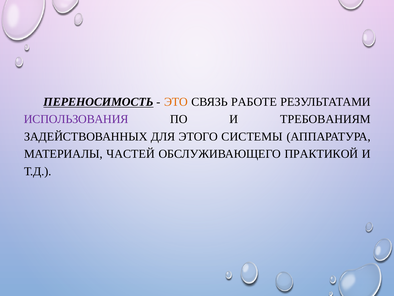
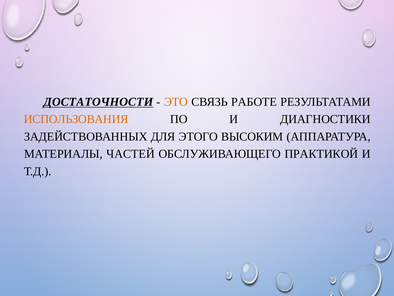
ПЕРЕНОСИМОСТЬ: ПЕРЕНОСИМОСТЬ -> ДОСТАТОЧНОСТИ (98, 102)
ИСПОЛЬЗОВАНИЯ colour: purple -> orange (76, 119)
ТРЕБОВАНИЯМ: ТРЕБОВАНИЯМ -> ДИАГНОСТИКИ (325, 119)
СИСТЕМЫ: СИСТЕМЫ -> ВЫСОКИМ (252, 136)
